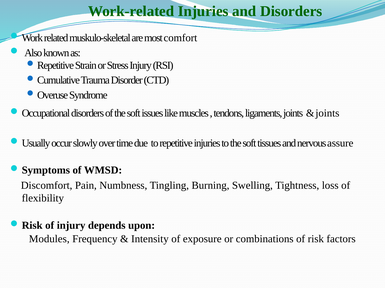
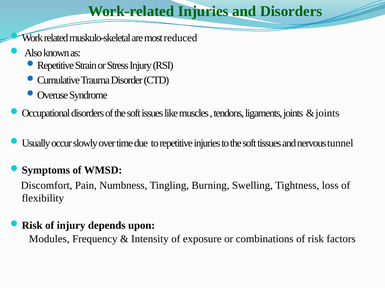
comfort: comfort -> reduced (180, 38)
assure: assure -> tunnel (340, 143)
